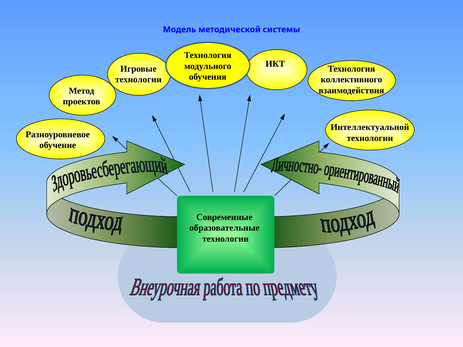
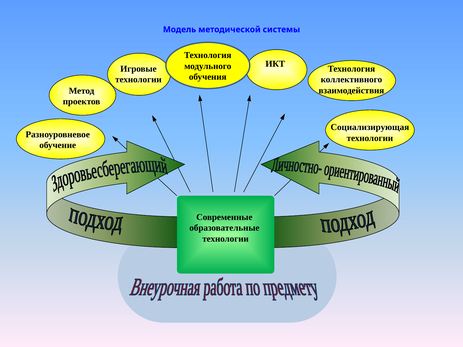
Интеллектуальной: Интеллектуальной -> Социализирующая (370, 127)
